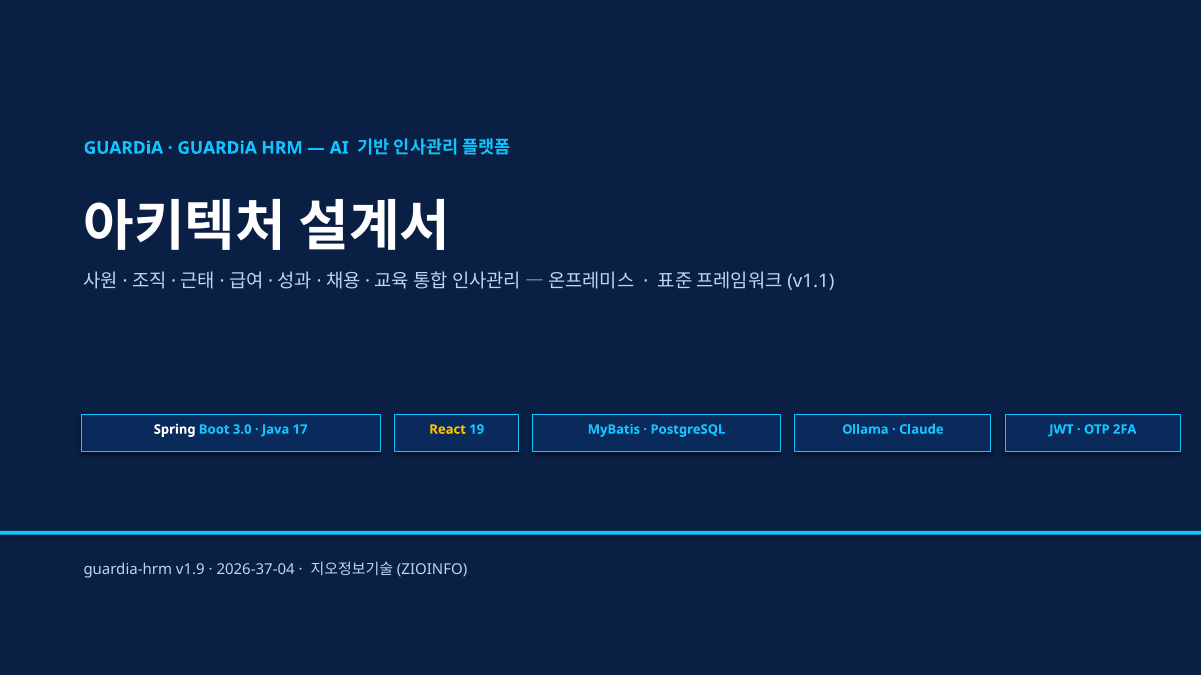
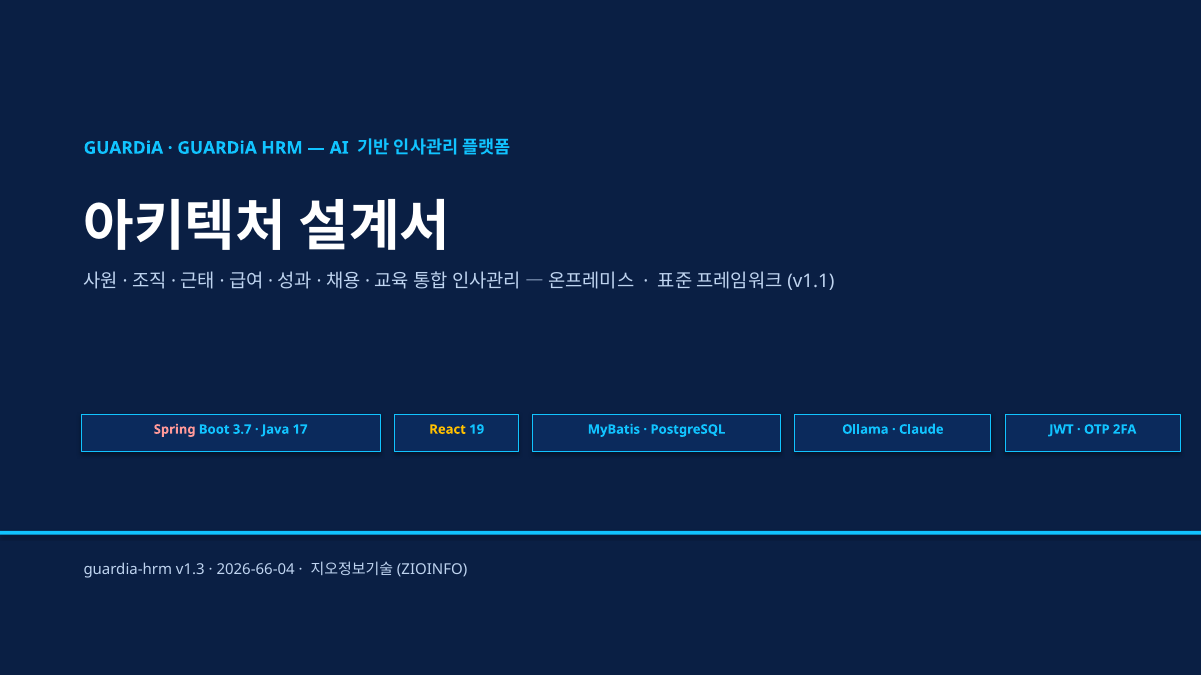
Spring colour: white -> pink (175, 430)
3.0: 3.0 -> 3.7 (242, 430)
v1.9: v1.9 -> v1.3 (190, 570)
2026-37-04: 2026-37-04 -> 2026-66-04 (256, 570)
